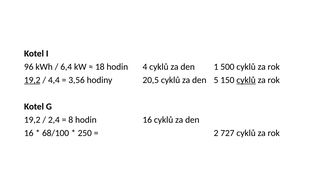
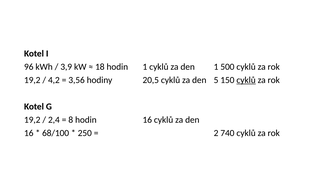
6,4: 6,4 -> 3,9 (66, 67)
hodin 4: 4 -> 1 (145, 67)
19,2 underline: present -> none (32, 80)
4,4: 4,4 -> 4,2 (54, 80)
727: 727 -> 740 (227, 133)
